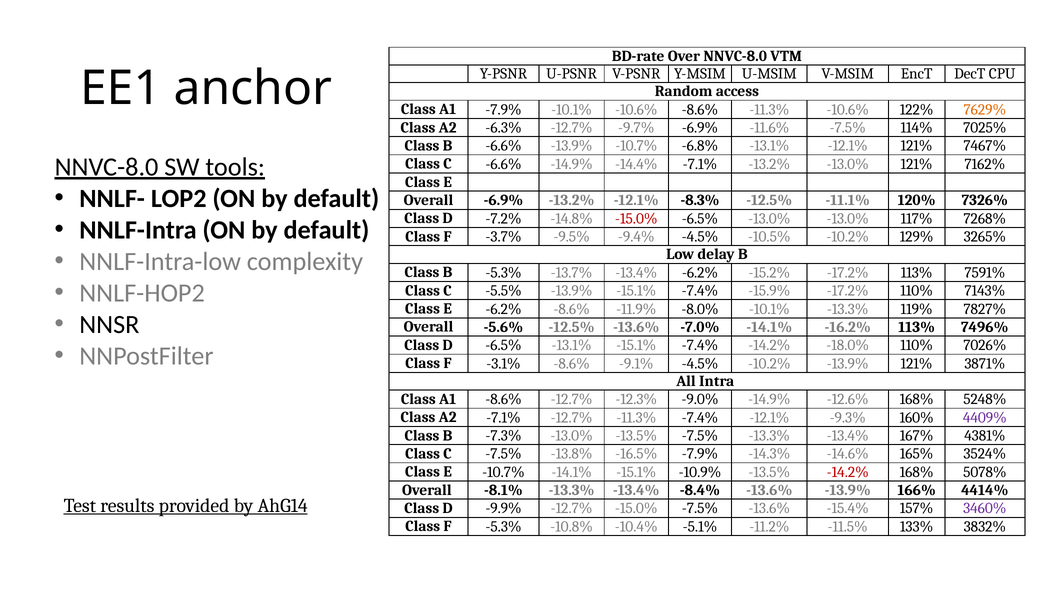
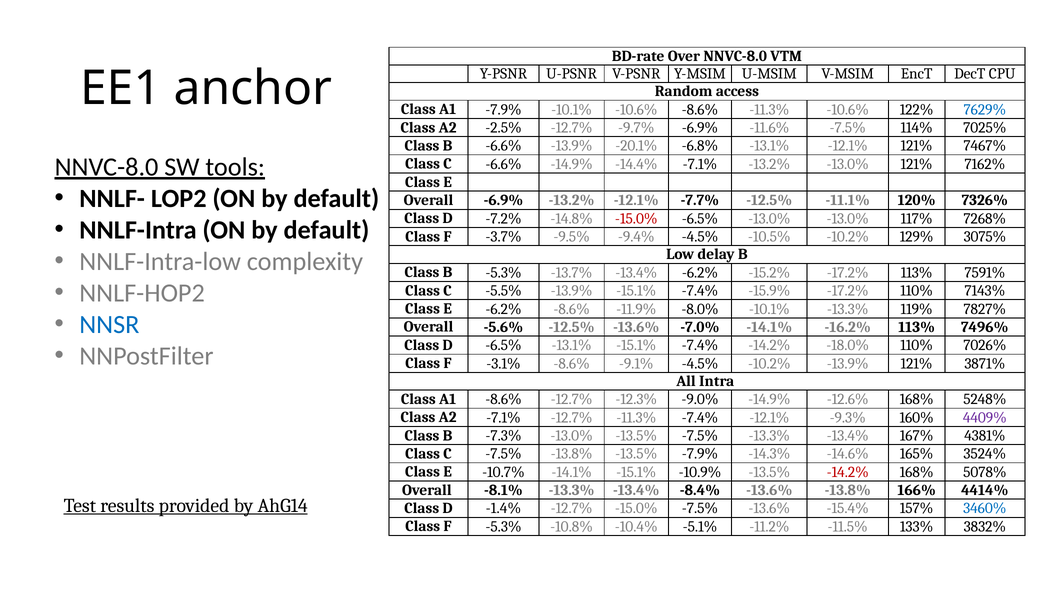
7629% colour: orange -> blue (985, 109)
-6.3%: -6.3% -> -2.5% (503, 128)
-13.9% -10.7%: -10.7% -> -20.1% (636, 146)
-8.3%: -8.3% -> -7.7% (700, 200)
3265%: 3265% -> 3075% (985, 237)
NNSR colour: black -> blue (109, 325)
-13.8% -16.5%: -16.5% -> -13.5% (636, 454)
-13.6% -13.9%: -13.9% -> -13.8% (848, 490)
-9.9%: -9.9% -> -1.4% (503, 508)
3460% colour: purple -> blue (985, 508)
